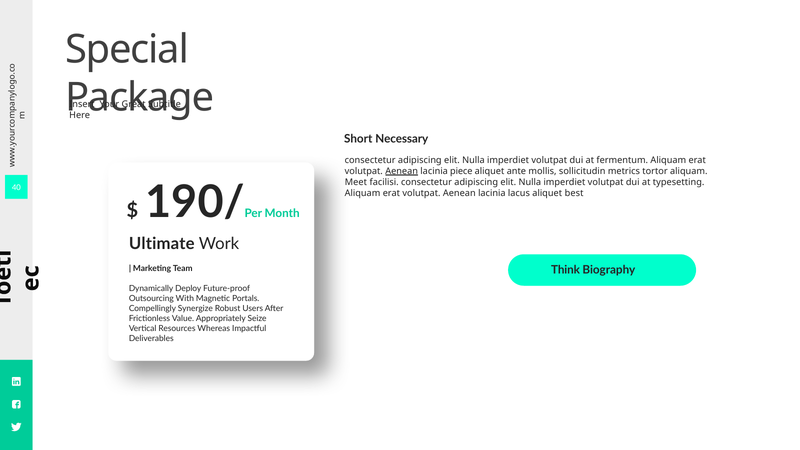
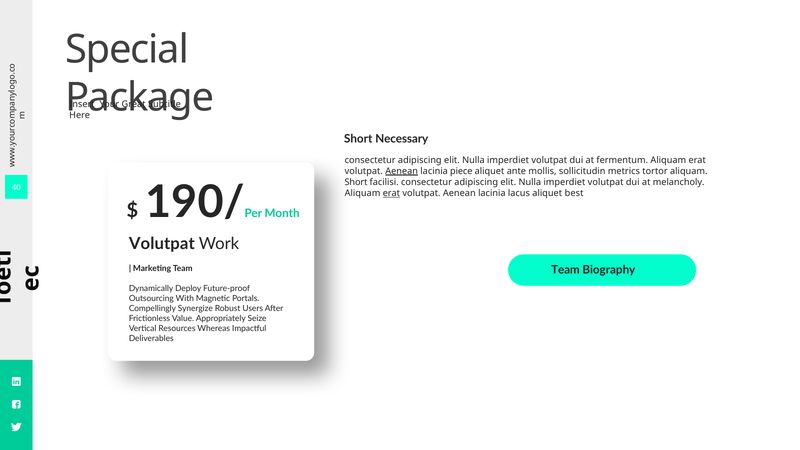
Meet: Meet -> Short (356, 182)
typesetting: typesetting -> melancholy (679, 182)
erat underline: none -> present (391, 193)
Ultimate: Ultimate -> Volutpat (162, 244)
Think: Think -> Team (565, 270)
